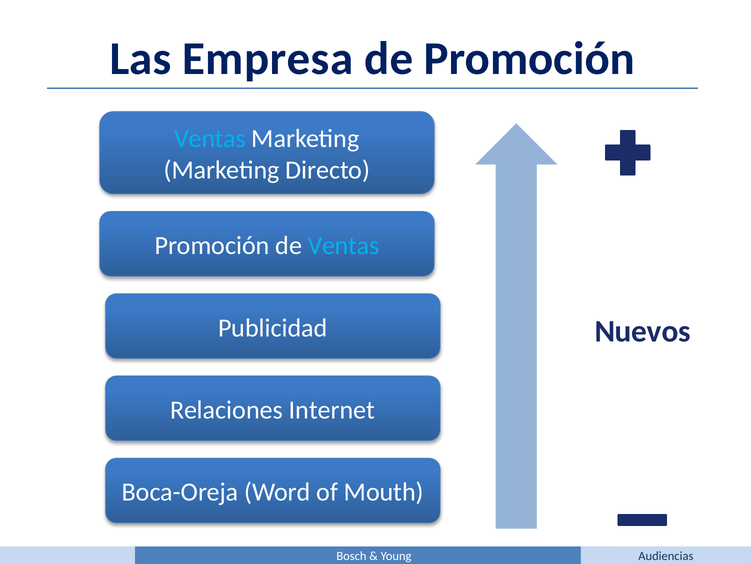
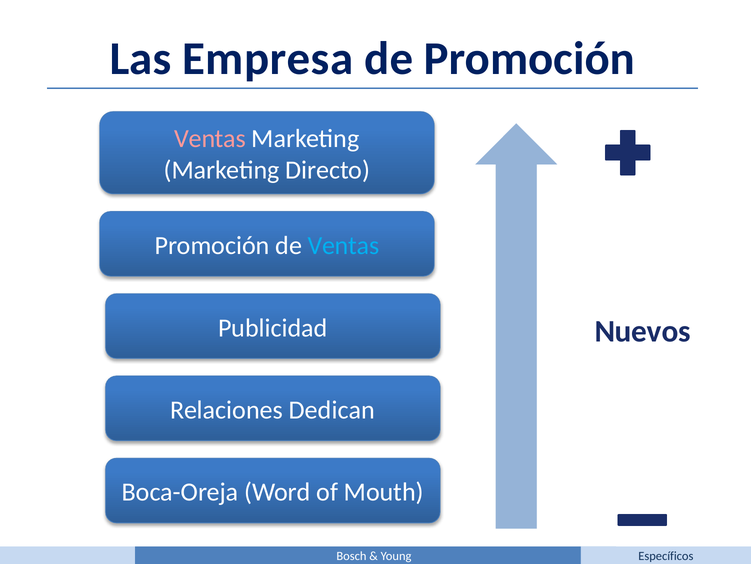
Ventas colour: light blue -> pink (210, 139)
Internet: Internet -> Dedican (332, 410)
Audiencias: Audiencias -> Específicos (666, 555)
